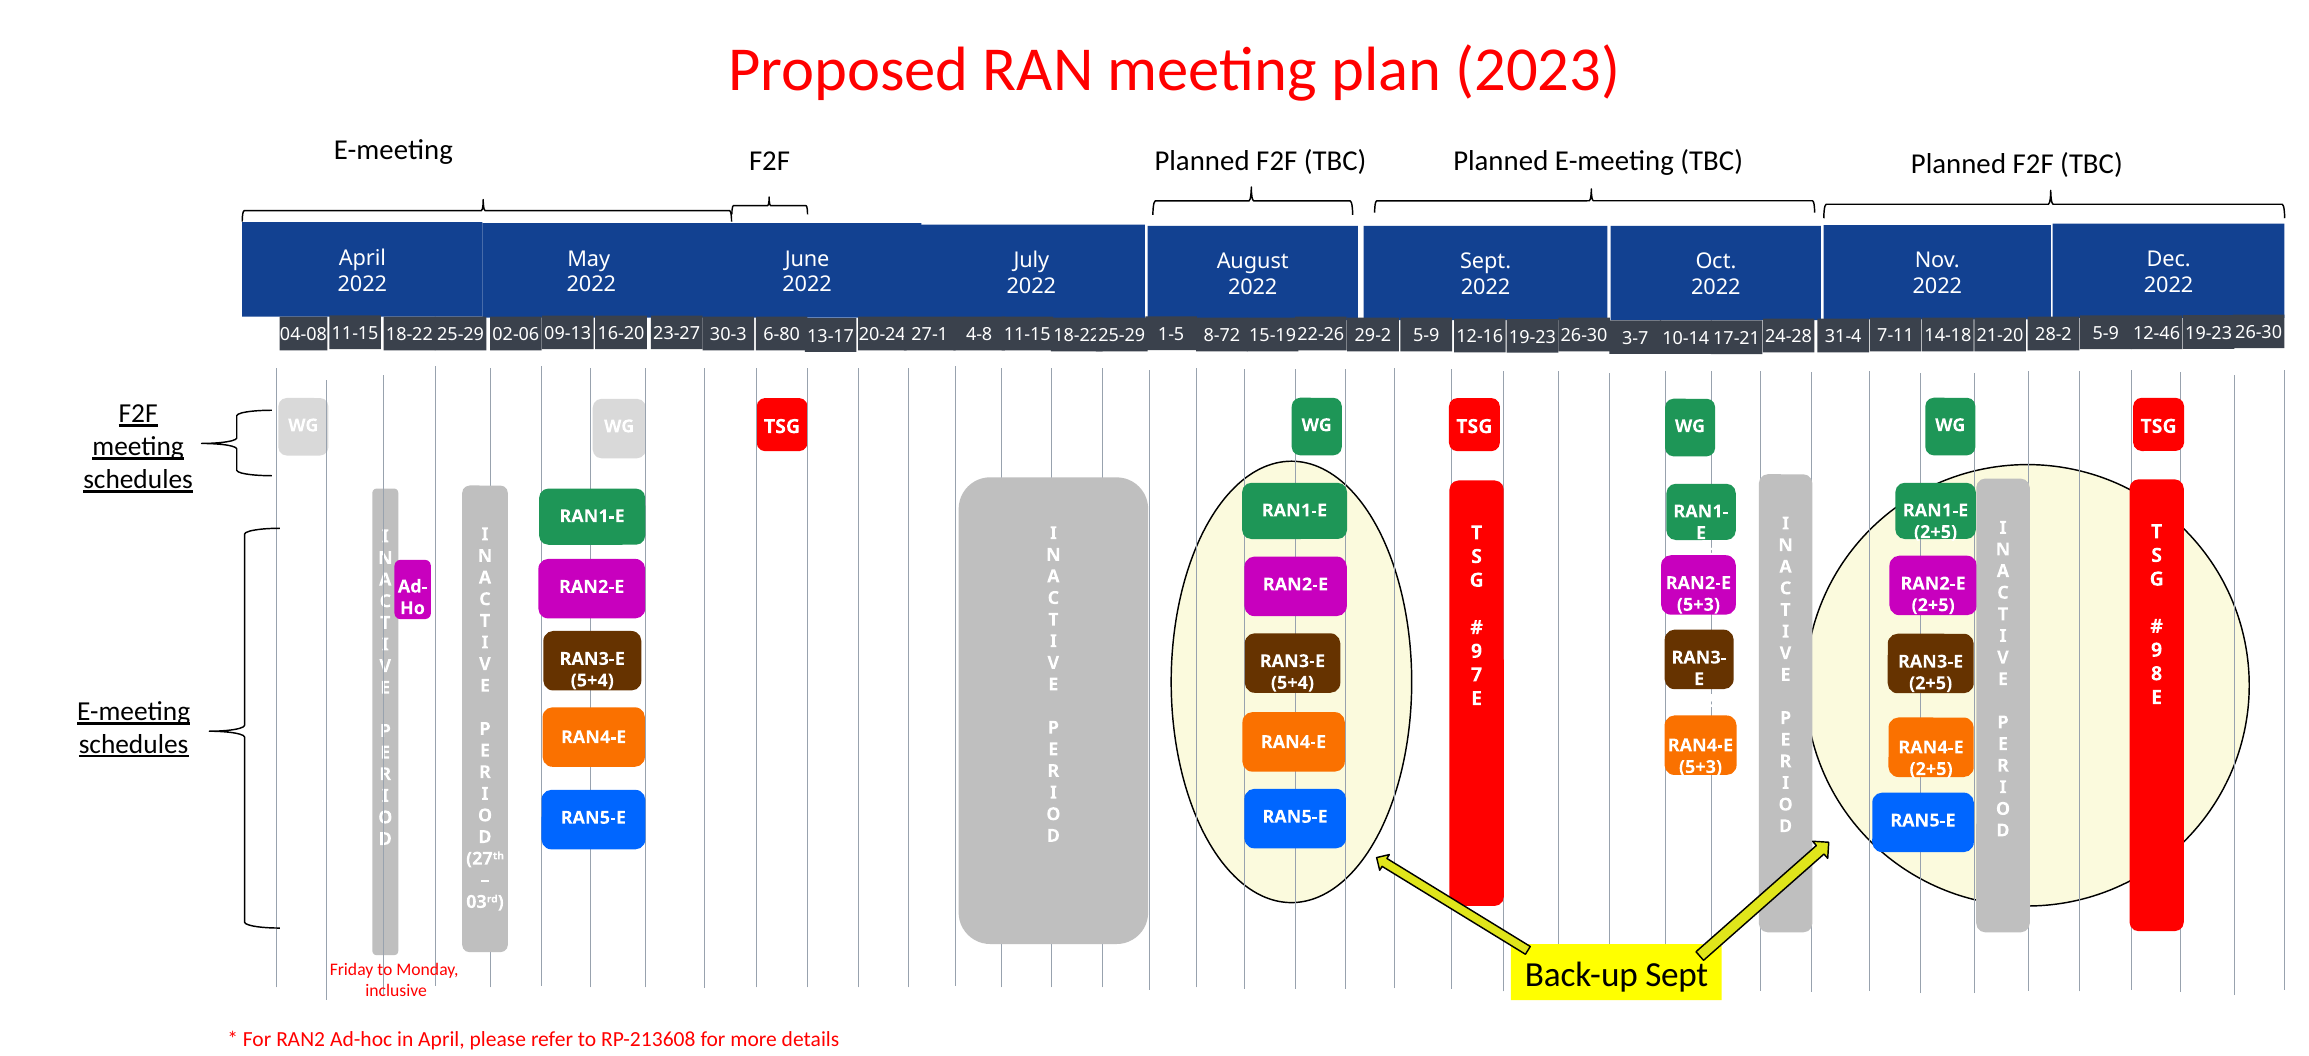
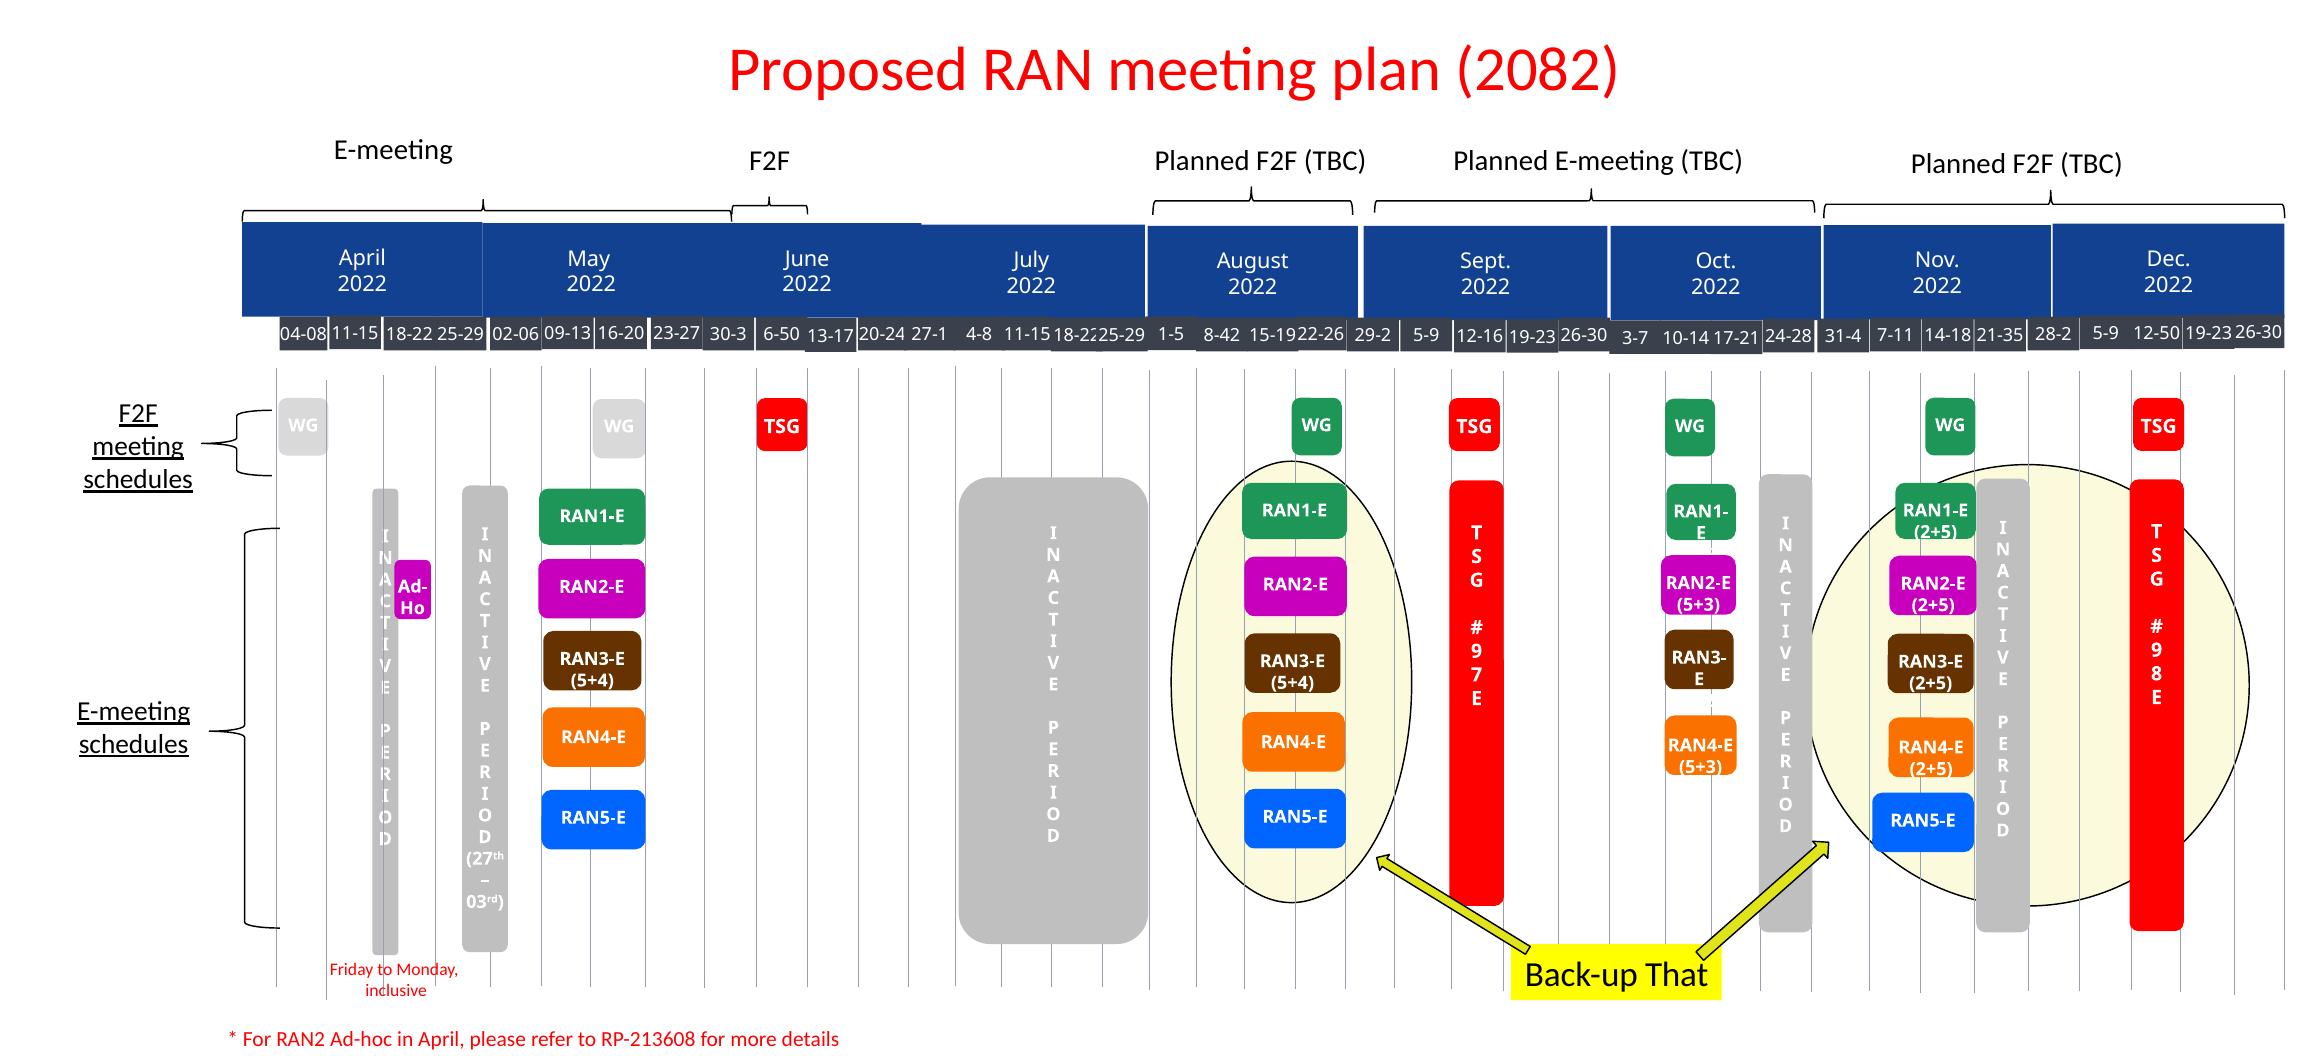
2023: 2023 -> 2082 (1538, 70)
6-80: 6-80 -> 6-50 (782, 335)
8-72: 8-72 -> 8-42 (1222, 336)
21-20: 21-20 -> 21-35 (2000, 336)
12-46: 12-46 -> 12-50 (2157, 334)
Back-up Sept: Sept -> That (1677, 975)
